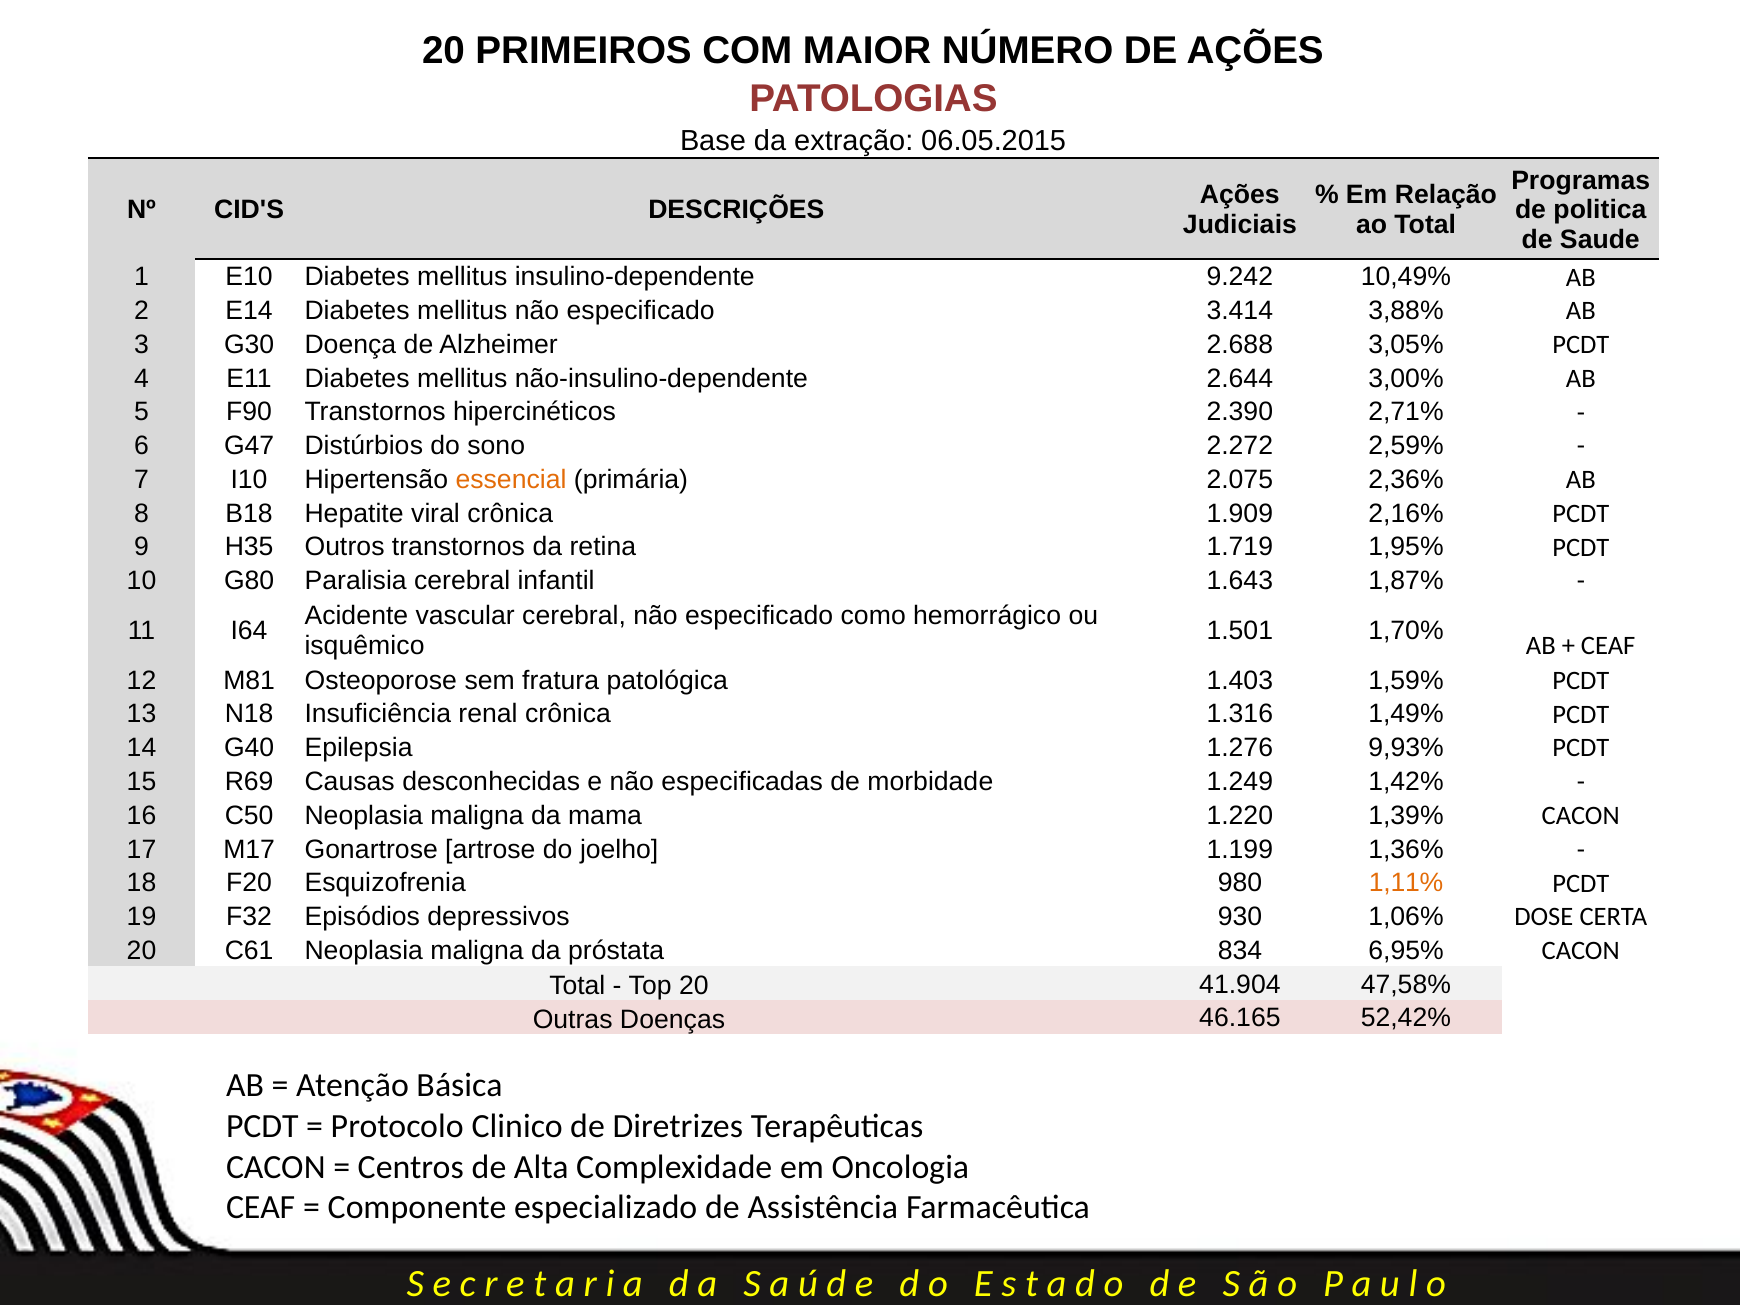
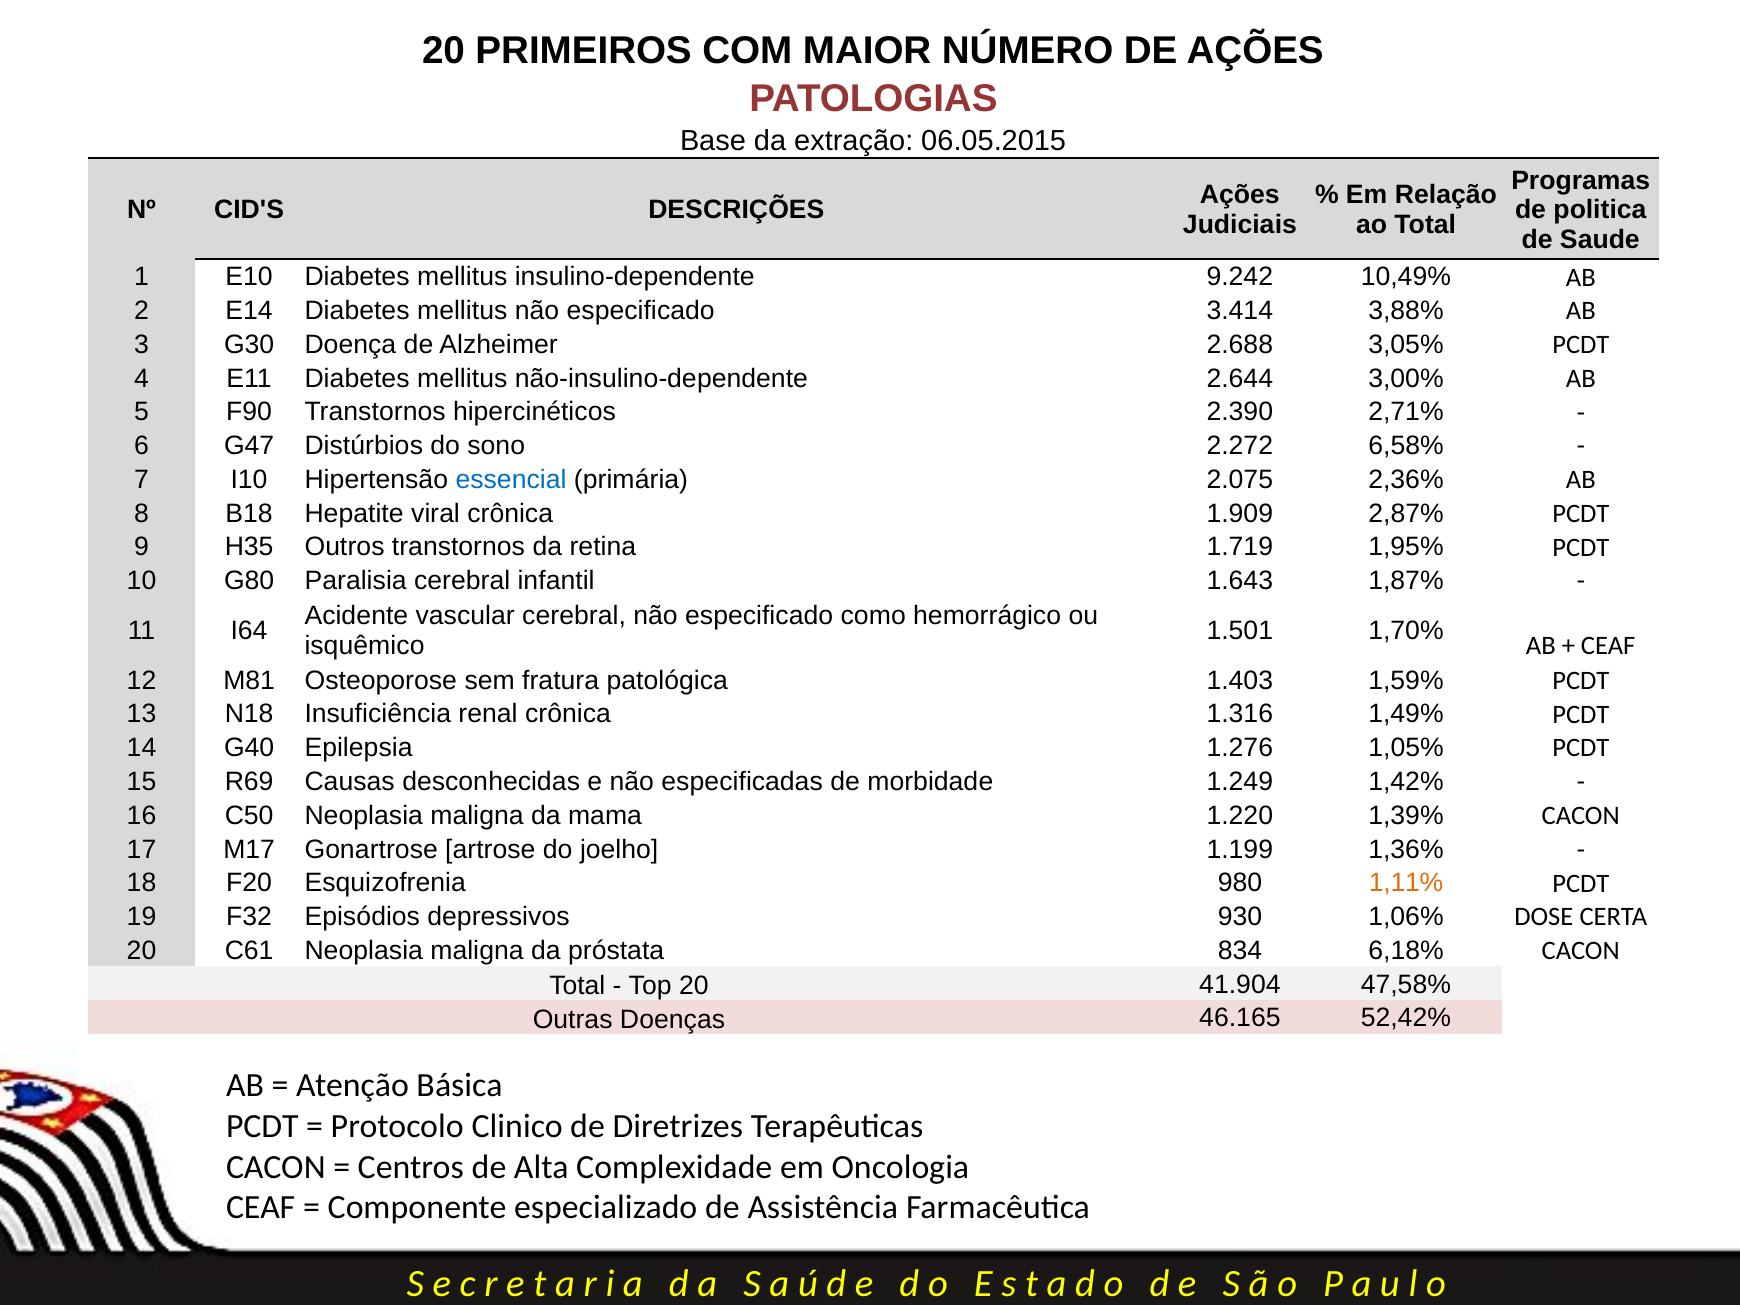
2,59%: 2,59% -> 6,58% (1406, 446)
essencial colour: orange -> blue (511, 480)
2,16%: 2,16% -> 2,87% (1406, 513)
9,93%: 9,93% -> 1,05% (1406, 748)
6,95%: 6,95% -> 6,18% (1406, 951)
